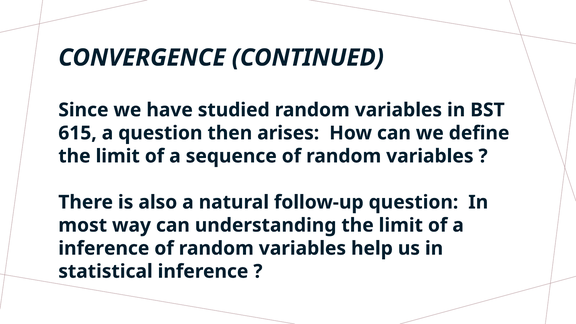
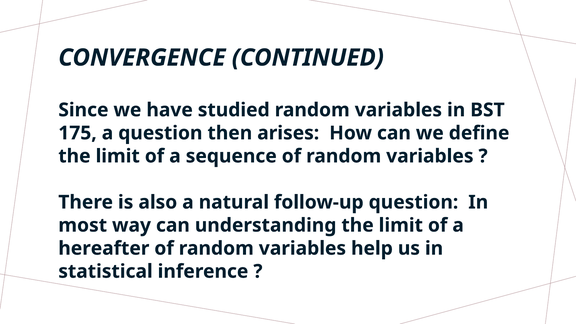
615: 615 -> 175 (78, 133)
inference: inference -> hereafter (104, 248)
